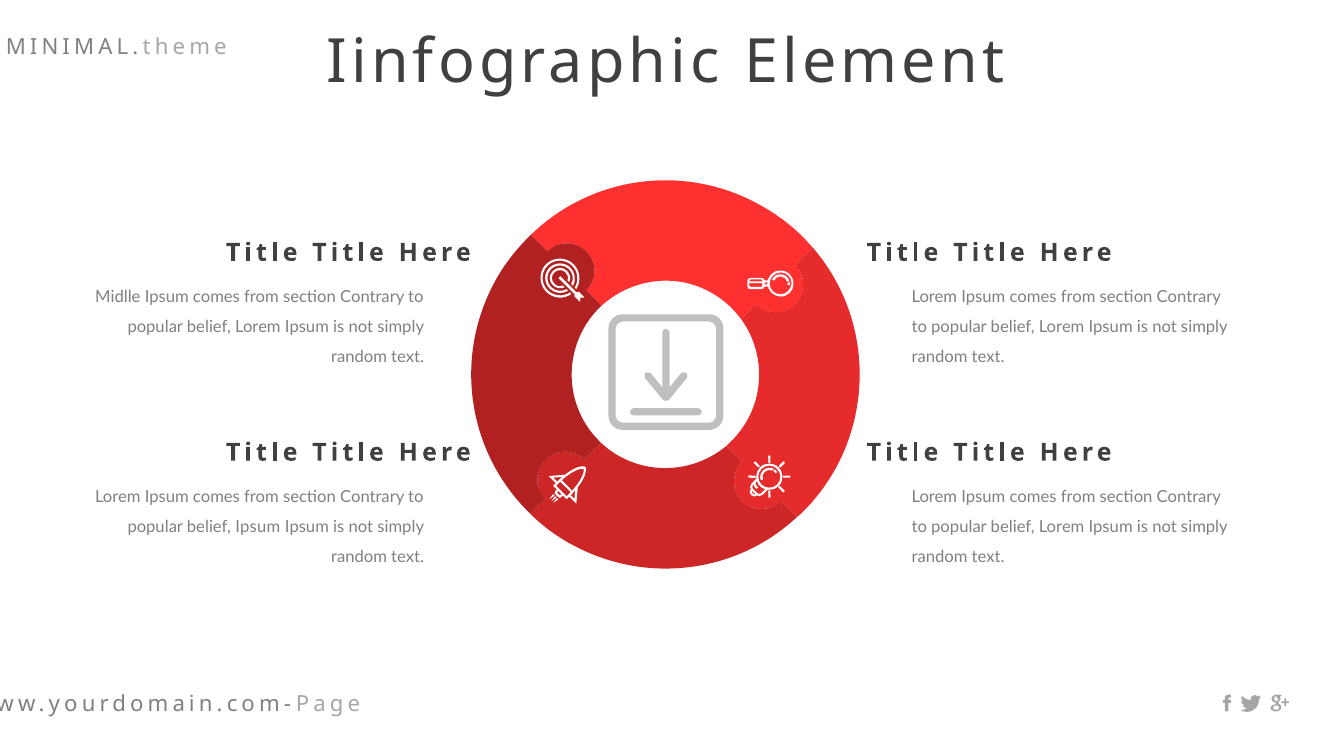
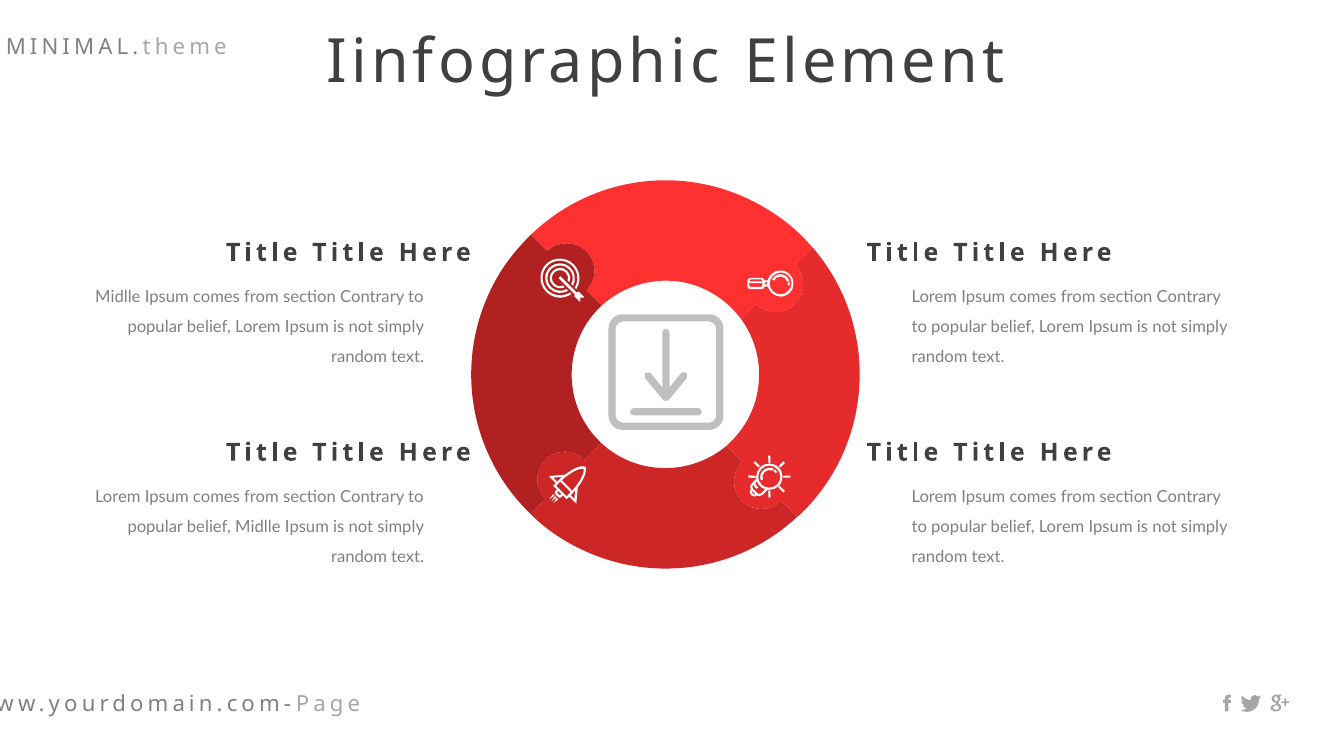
belief Ipsum: Ipsum -> Midlle (258, 527)
